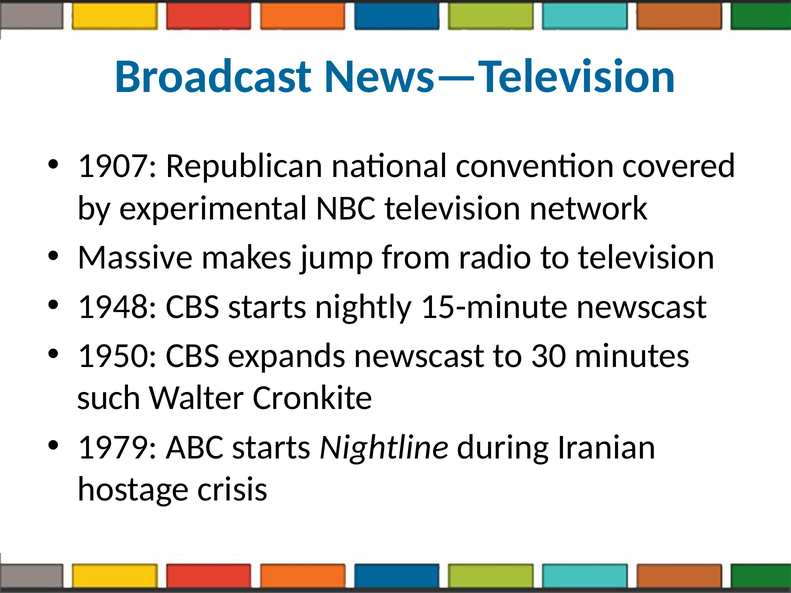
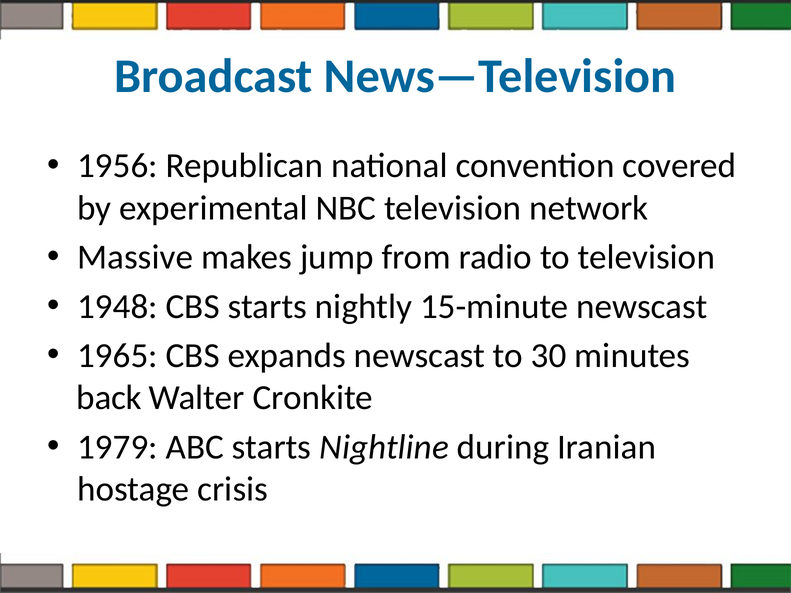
1907: 1907 -> 1956 (117, 166)
1950: 1950 -> 1965 (117, 356)
such: such -> back (109, 398)
